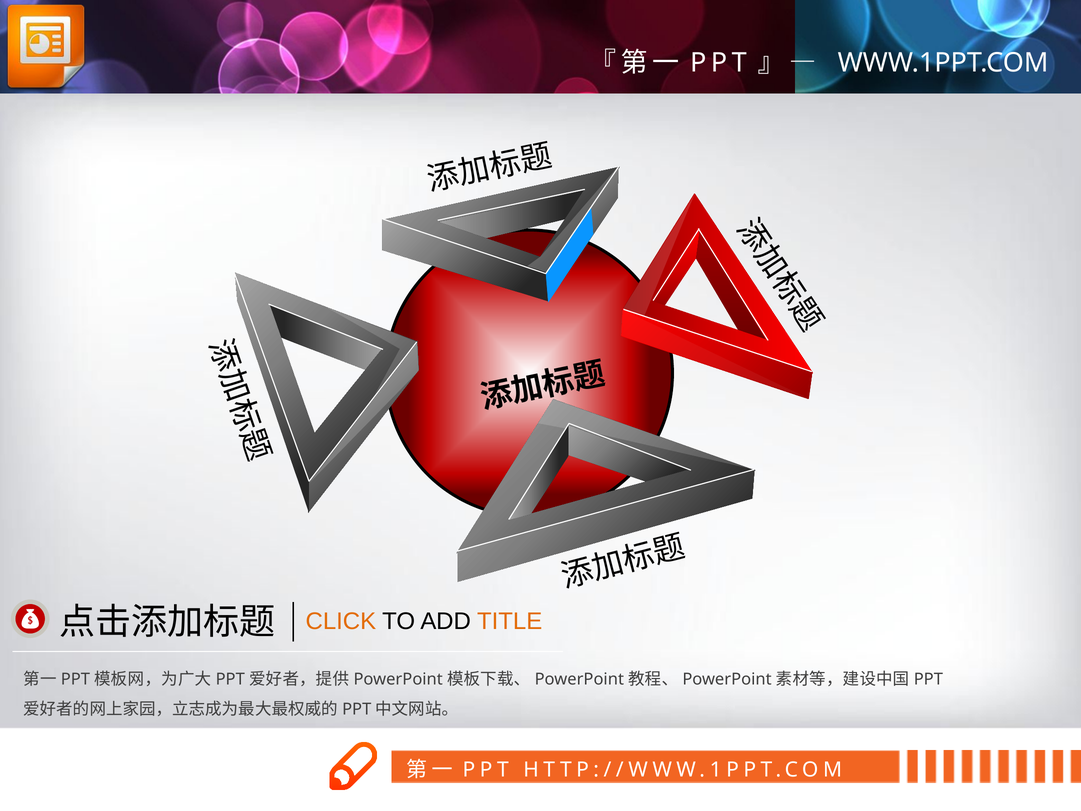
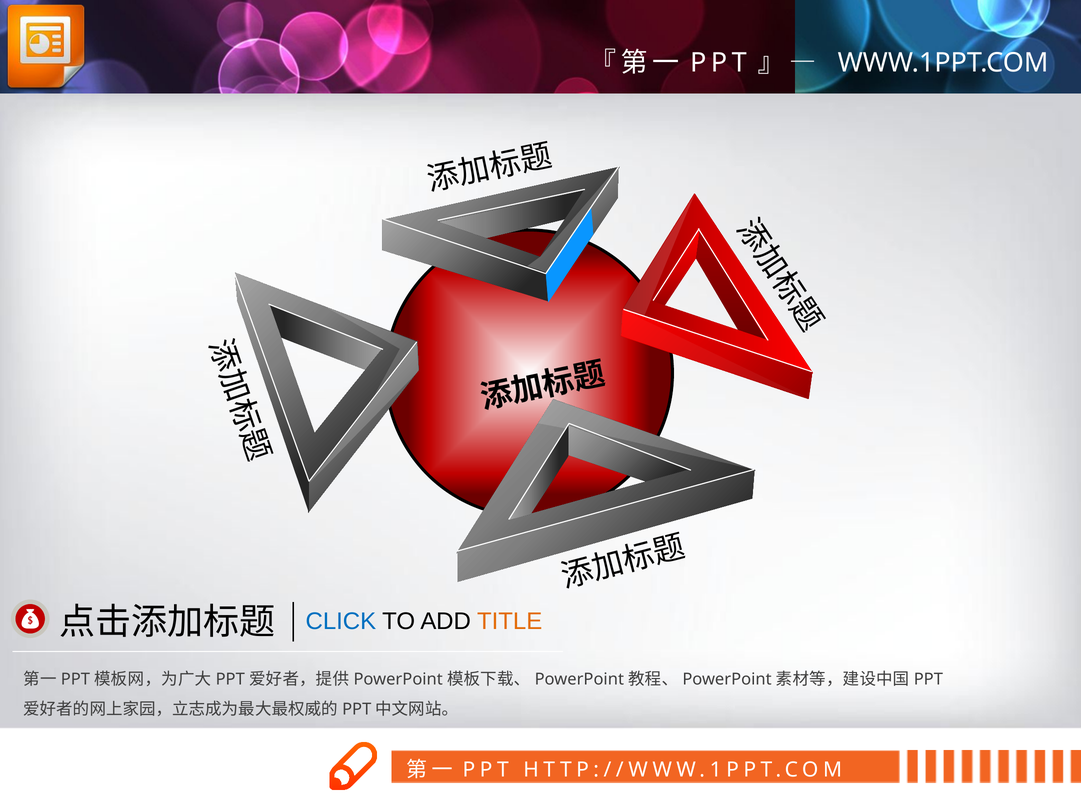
CLICK colour: orange -> blue (341, 621)
